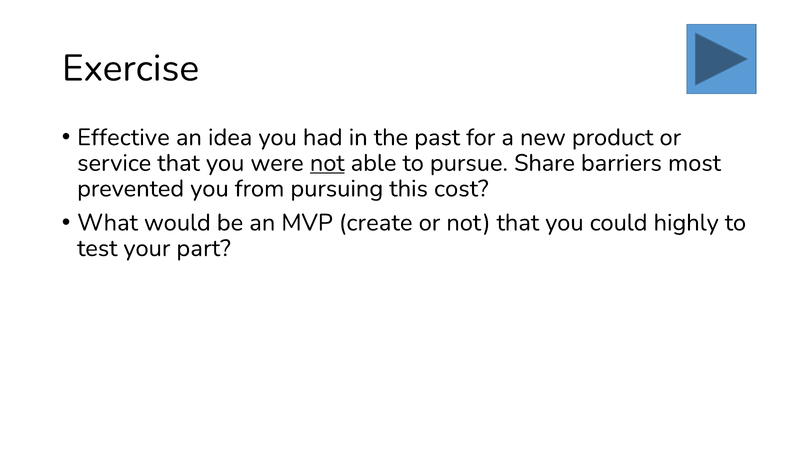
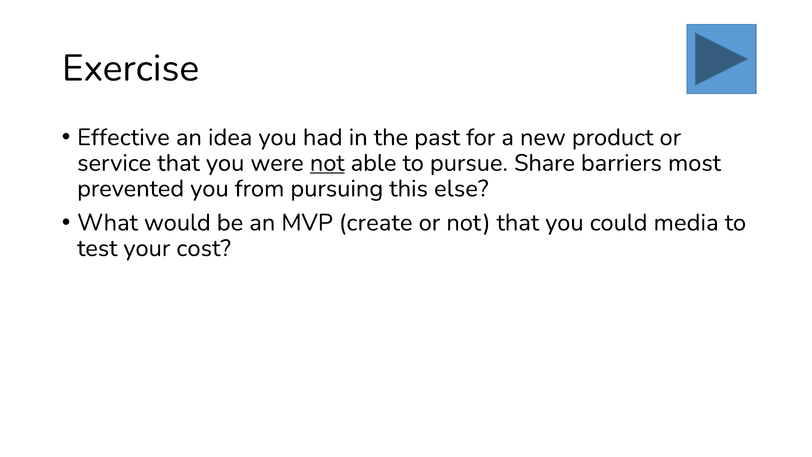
cost: cost -> else (461, 188)
highly: highly -> media (686, 222)
part: part -> cost (204, 248)
